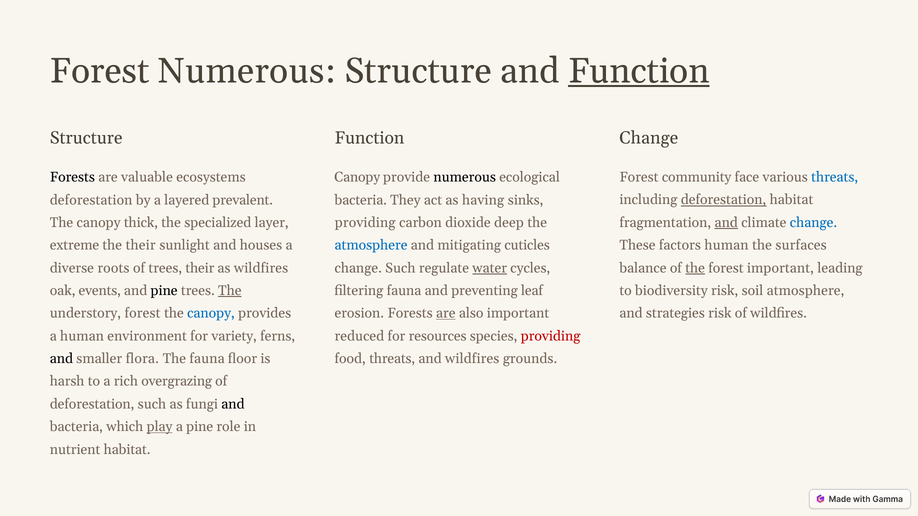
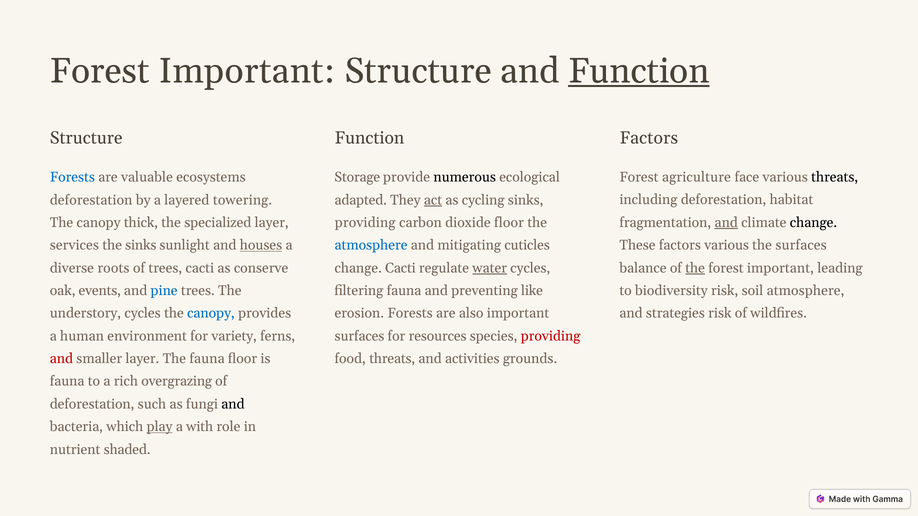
Numerous: Numerous -> Important (247, 71)
Change: Change -> Factors (649, 138)
community: community -> agriculture (696, 177)
threats colour: blue -> black (835, 177)
Forests colour: black -> blue (72, 177)
Canopy: Canopy -> Storage (357, 177)
deforestation underline: present -> none (724, 200)
prevalent: prevalent -> towering (243, 200)
bacteria: bacteria -> adapted (361, 200)
act underline: none -> present (433, 200)
having: having -> cycling (483, 200)
dioxide deep: deep -> floor (509, 223)
change colour: blue -> black (813, 223)
extreme: extreme -> services (74, 245)
the their: their -> sinks (141, 245)
houses underline: none -> present (261, 245)
factors human: human -> various (727, 245)
trees their: their -> cacti (200, 268)
as wildfires: wildfires -> conserve (261, 268)
change Such: Such -> Cacti (400, 268)
pine colour: black -> blue (164, 291)
The underline: present -> none (230, 291)
leaf: leaf -> like (532, 291)
understory forest: forest -> cycles (143, 314)
are underline: present -> none (446, 314)
reduced: reduced -> surfaces (359, 336)
and colour: black -> red (61, 359)
smaller flora: flora -> layer (142, 359)
and wildfires: wildfires -> activities (472, 359)
harsh: harsh -> fauna (67, 382)
a pine: pine -> with (200, 427)
nutrient habitat: habitat -> shaded (127, 450)
